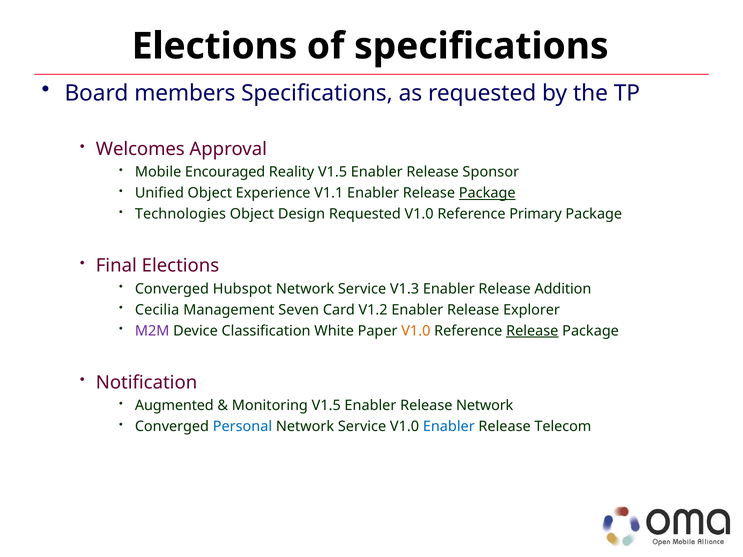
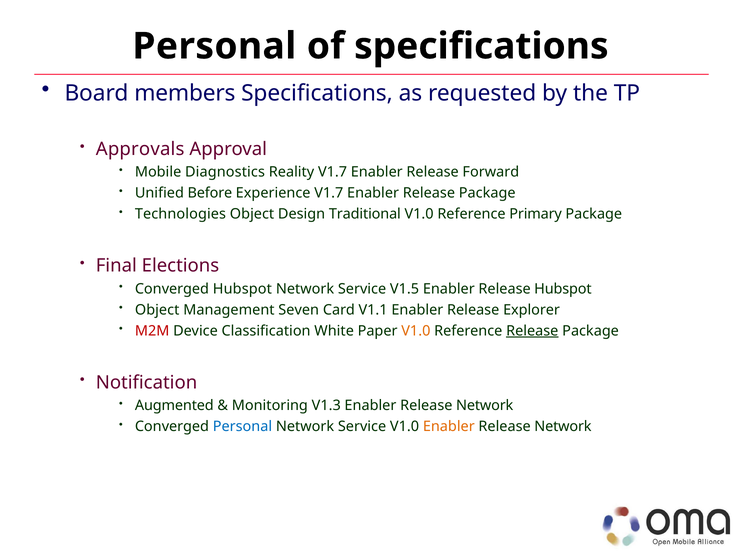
Elections: Elections -> Personal (214, 46)
Welcomes: Welcomes -> Approvals (140, 149)
Encouraged: Encouraged -> Diagnostics (225, 172)
Reality V1.5: V1.5 -> V1.7 (333, 172)
Sponsor: Sponsor -> Forward (491, 172)
Unified Object: Object -> Before (210, 193)
Experience V1.1: V1.1 -> V1.7 (329, 193)
Package underline: present -> none (487, 193)
Design Requested: Requested -> Traditional (365, 214)
V1.3: V1.3 -> V1.5 (405, 289)
Release Addition: Addition -> Hubspot (563, 289)
Cecilia: Cecilia -> Object (157, 310)
V1.2: V1.2 -> V1.1 (373, 310)
M2M colour: purple -> red (152, 331)
Monitoring V1.5: V1.5 -> V1.3 (326, 406)
Enabler colour: blue -> orange (449, 427)
Telecom: Telecom -> Network (563, 427)
